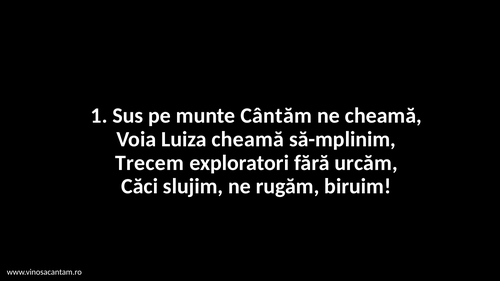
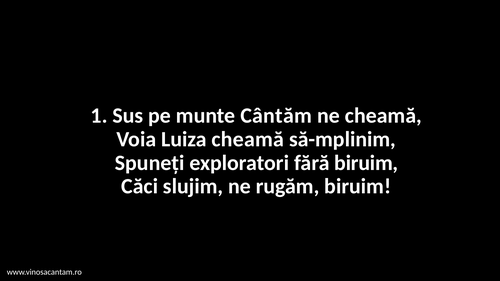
Trecem: Trecem -> Spuneți (150, 163)
fără urcăm: urcăm -> biruim (366, 163)
